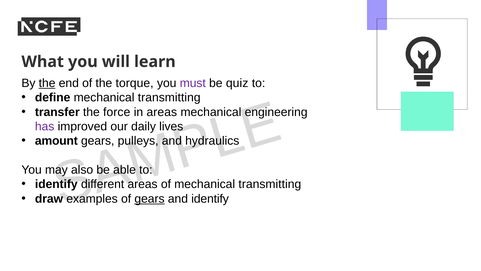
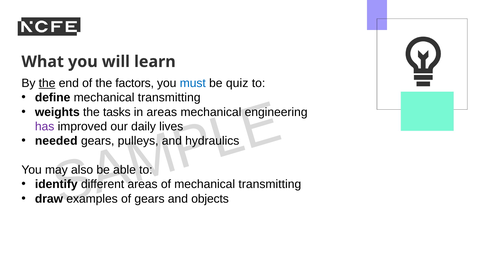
torque: torque -> factors (135, 83)
must colour: purple -> blue (193, 83)
transfer: transfer -> weights (57, 112)
force: force -> tasks (117, 112)
amount: amount -> needed (56, 141)
gears underline: present -> none (149, 198)
and identify: identify -> objects (210, 198)
